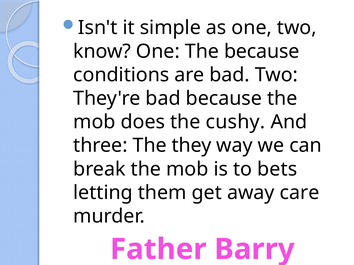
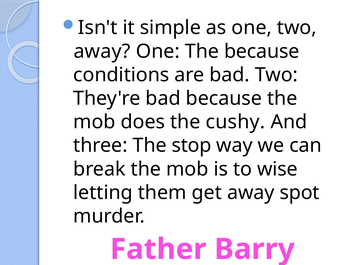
know: know -> away (102, 51)
they: they -> stop (192, 146)
bets: bets -> wise (277, 169)
care: care -> spot (300, 193)
